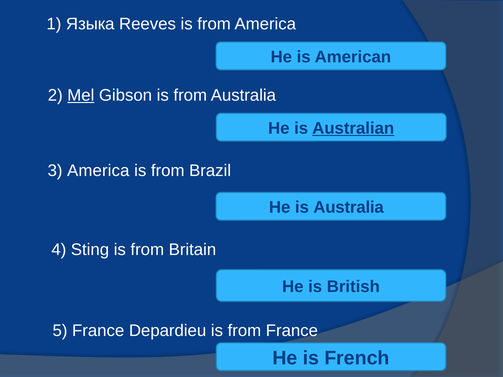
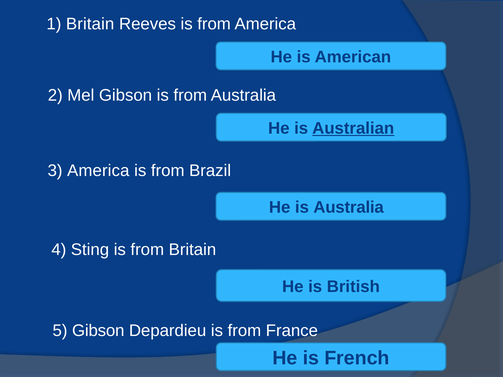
1 Языка: Языка -> Britain (90, 24)
Mel underline: present -> none (81, 95)
5 France: France -> Gibson (98, 331)
